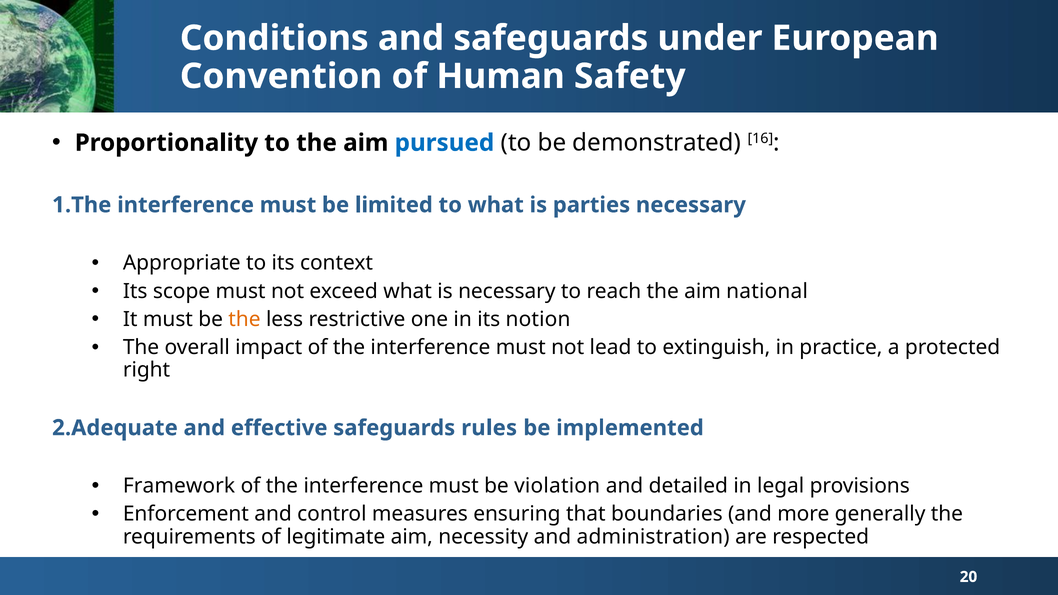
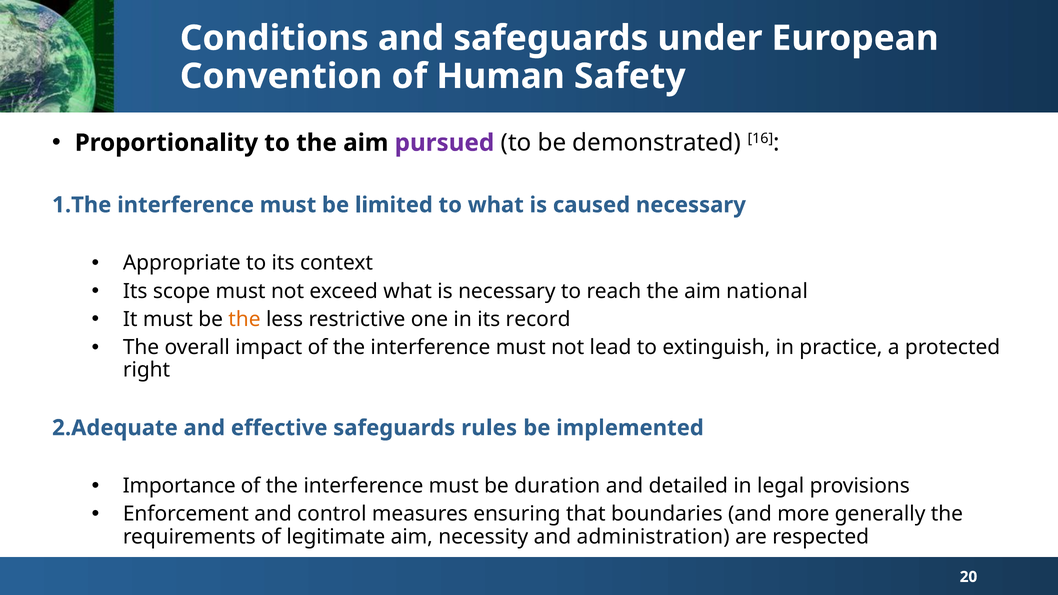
pursued colour: blue -> purple (444, 143)
parties: parties -> caused (592, 205)
notion: notion -> record (538, 319)
Framework: Framework -> Importance (179, 486)
violation: violation -> duration (557, 486)
